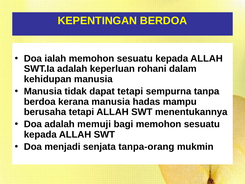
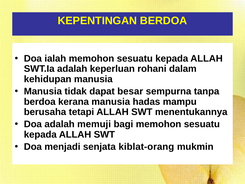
dapat tetapi: tetapi -> besar (130, 91)
tanpa-orang: tanpa-orang -> kiblat-orang (146, 147)
